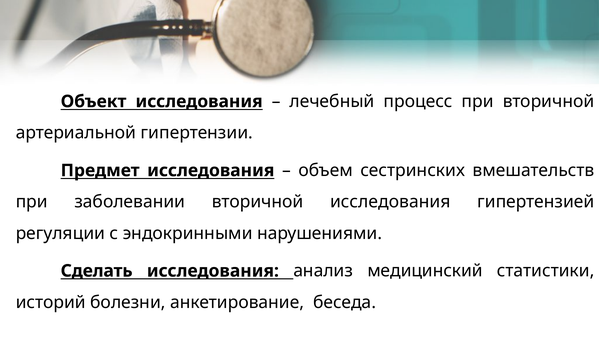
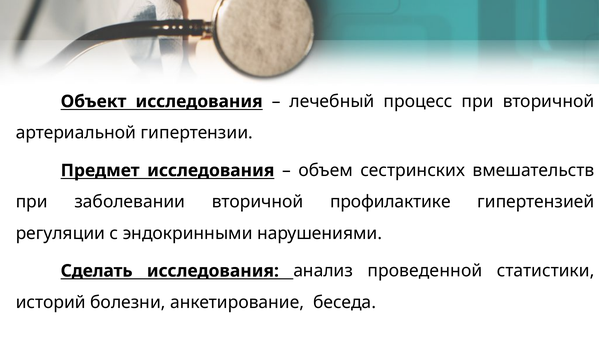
вторичной исследования: исследования -> профилактике (390, 202)
медицинский: медицинский -> проведенной (425, 271)
